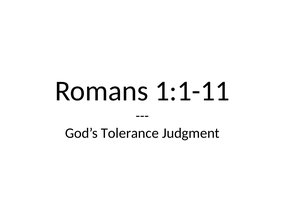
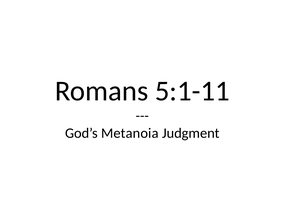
1:1-11: 1:1-11 -> 5:1-11 (192, 91)
Tolerance: Tolerance -> Metanoia (130, 133)
